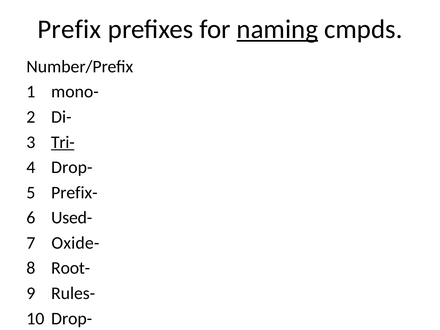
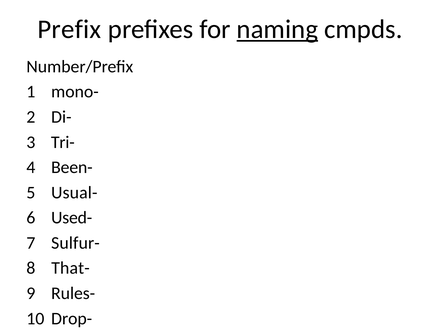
Tri- underline: present -> none (63, 142)
Drop-: Drop- -> Been- (72, 167)
Prefix-: Prefix- -> Usual- (74, 193)
Oxide-: Oxide- -> Sulfur- (75, 243)
Root-: Root- -> That- (70, 268)
